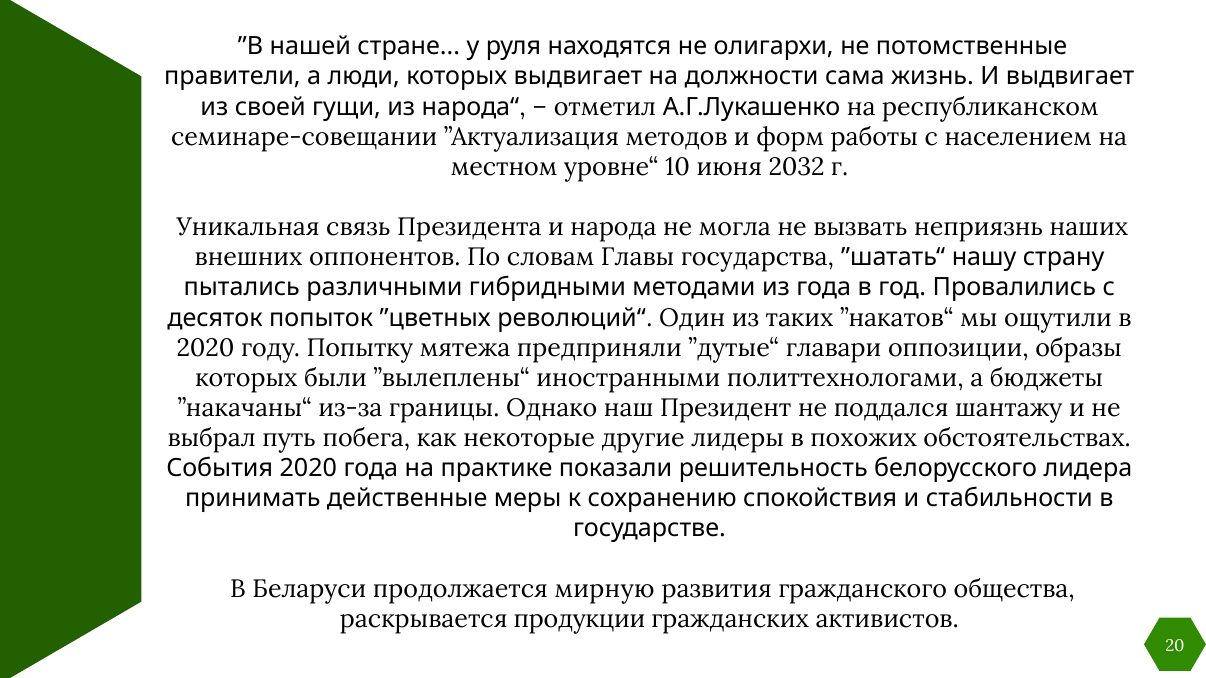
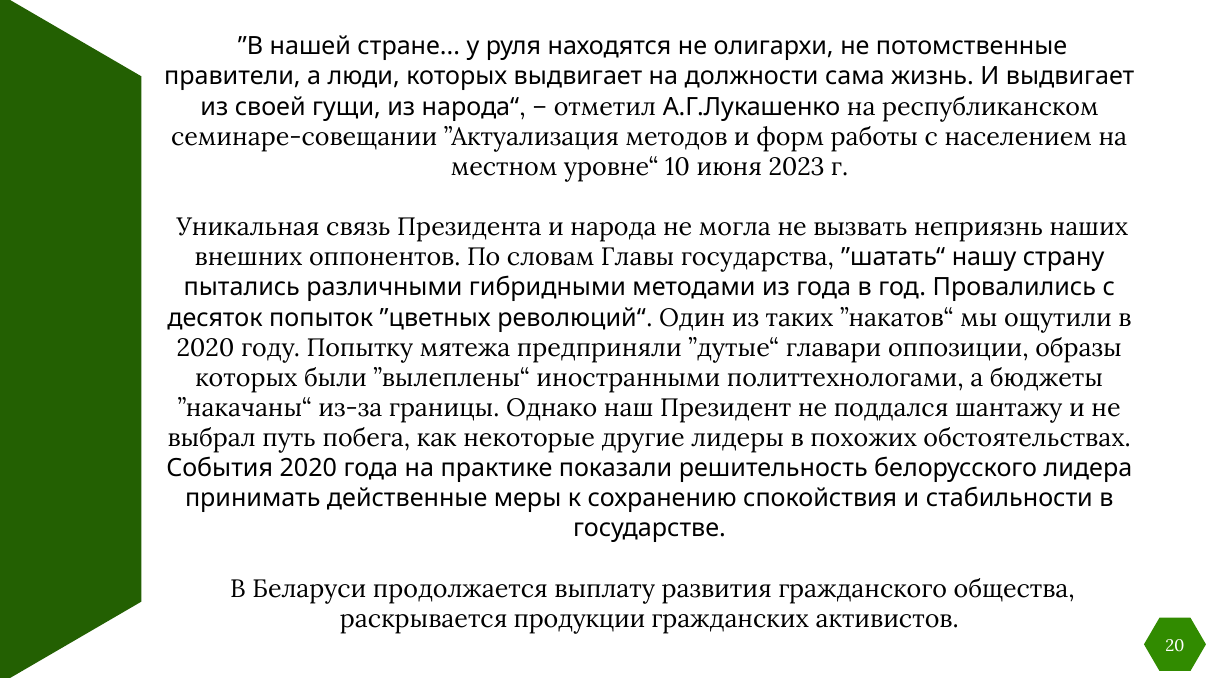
2032: 2032 -> 2023 (797, 167)
мирную: мирную -> выплату (605, 589)
